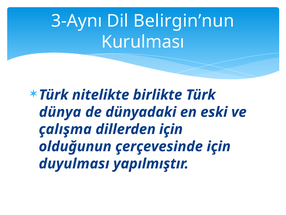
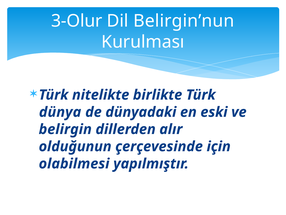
3-Aynı: 3-Aynı -> 3-Olur (77, 21)
çalışma: çalışma -> belirgin (65, 129)
dillerden için: için -> alır (171, 129)
duyulması: duyulması -> olabilmesi (74, 163)
